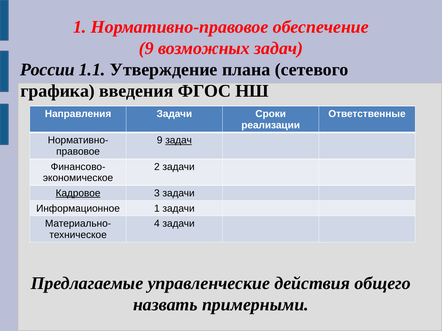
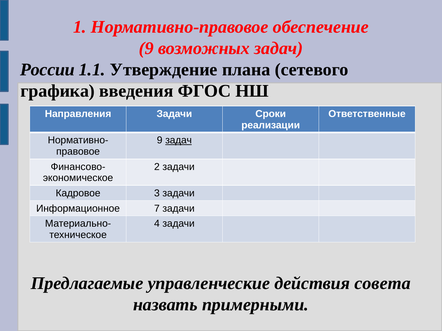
Кадровое underline: present -> none (78, 193)
Информационное 1: 1 -> 7 (157, 209)
общего: общего -> совета (383, 284)
